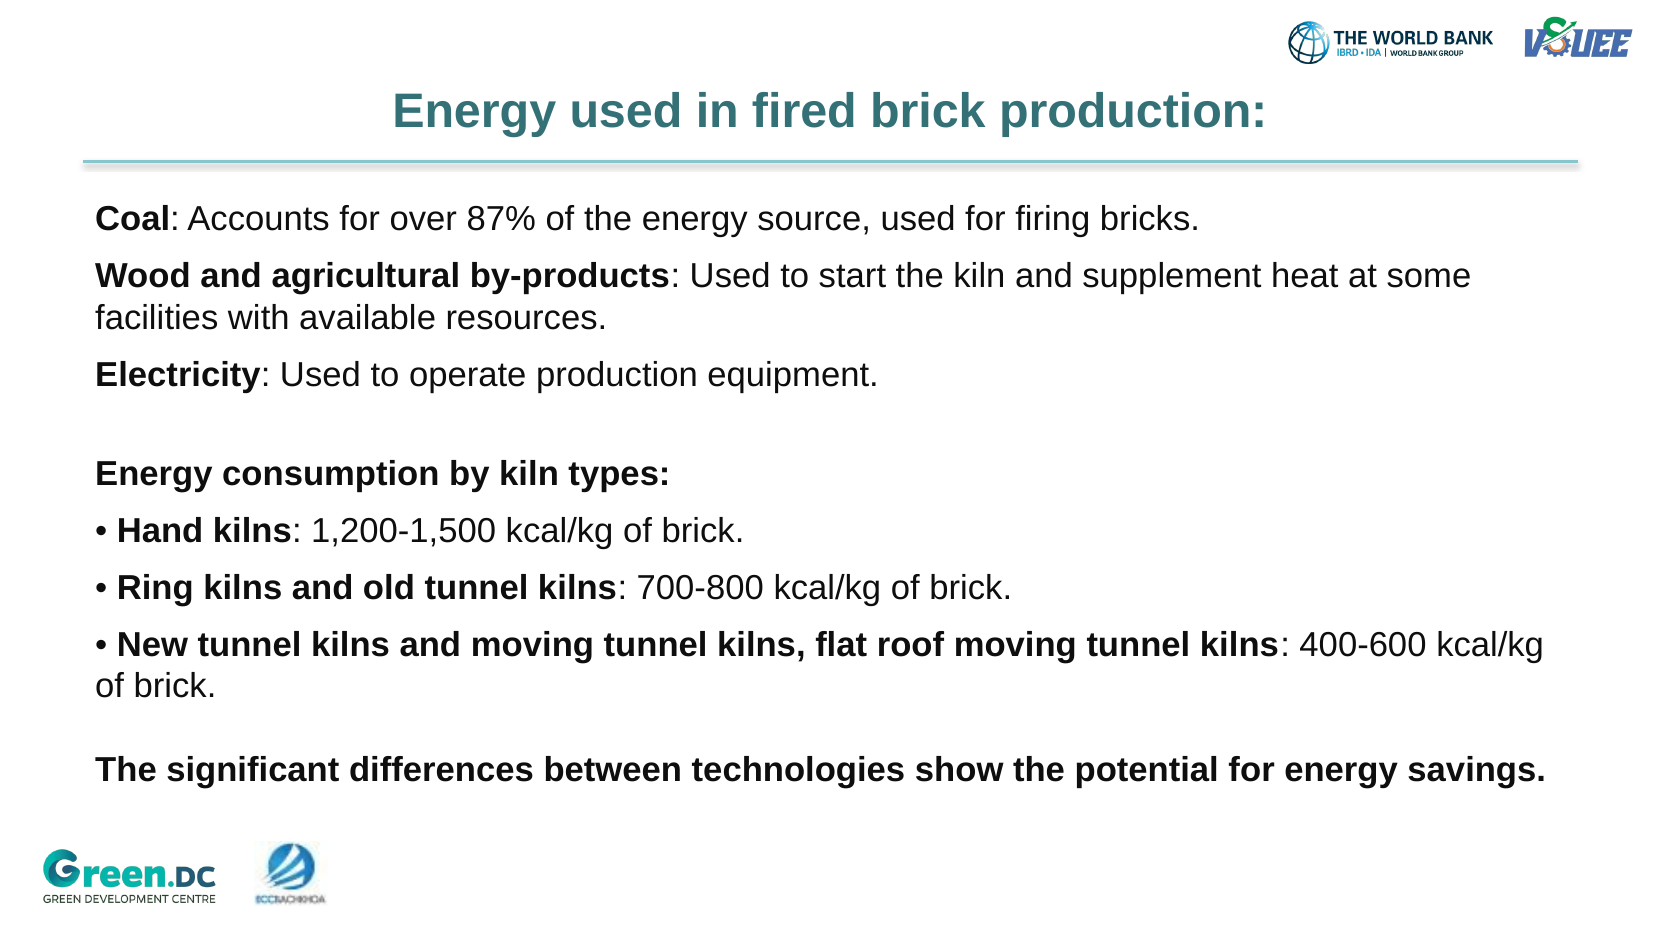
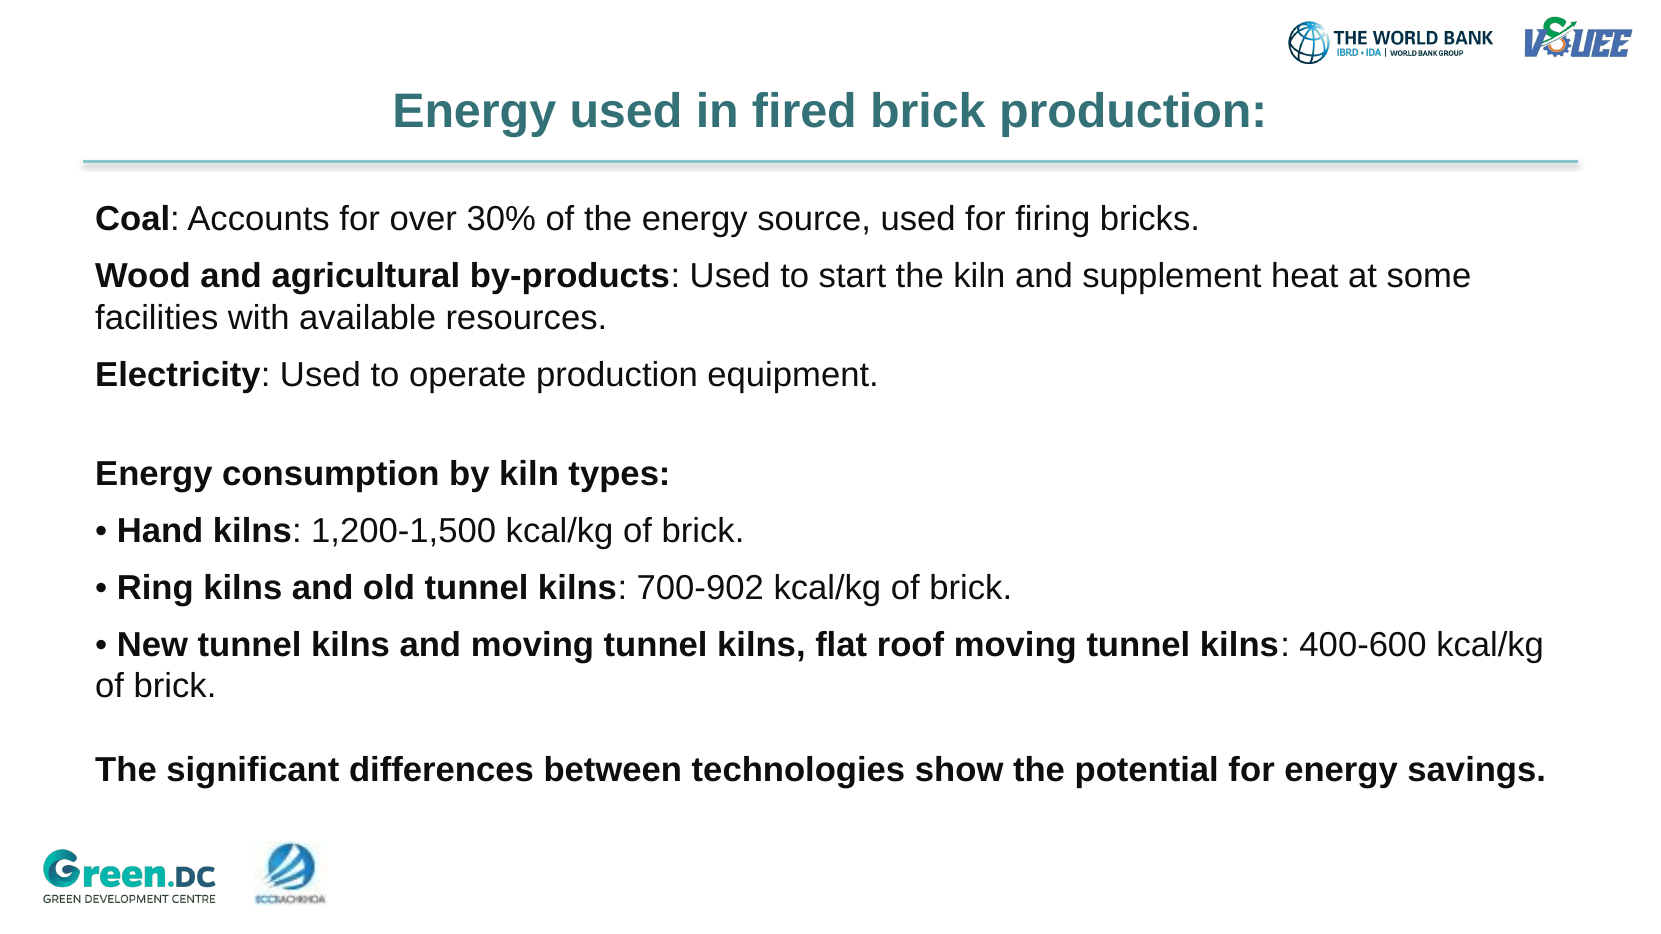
87%: 87% -> 30% (501, 219)
700-800: 700-800 -> 700-902 (700, 588)
